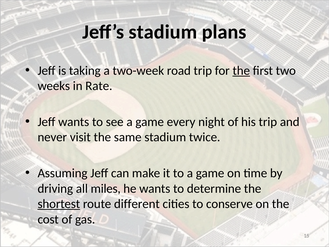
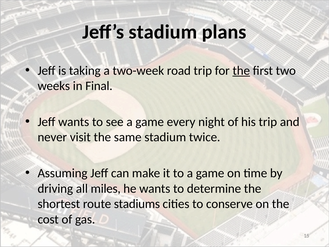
Rate: Rate -> Final (99, 86)
shortest underline: present -> none (59, 204)
different: different -> stadiums (137, 204)
